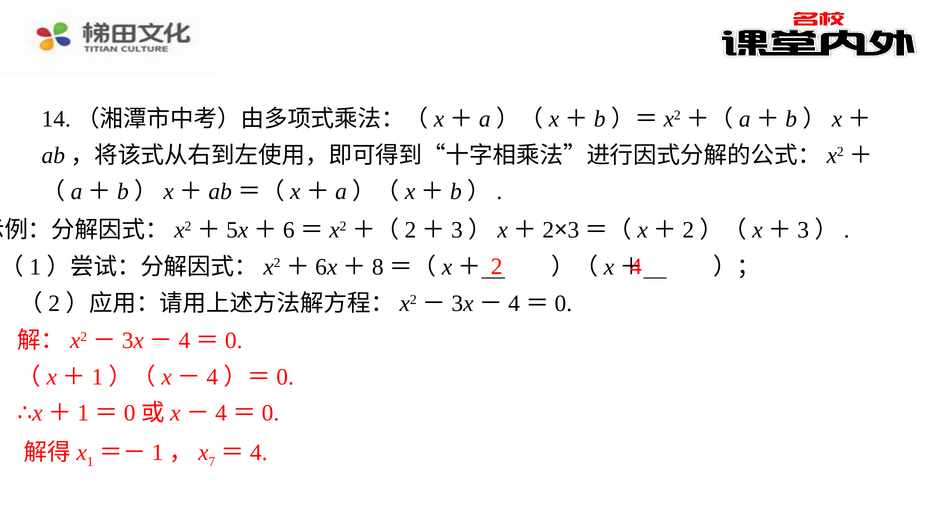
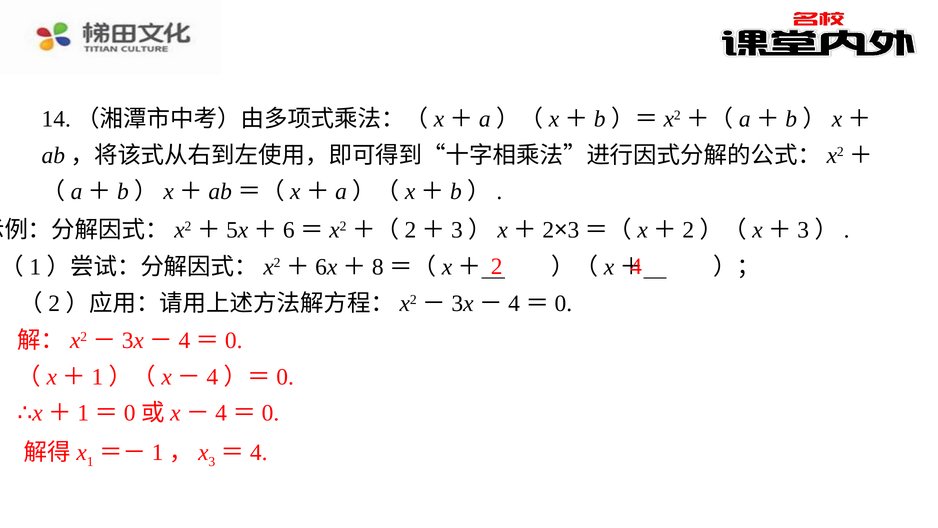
7: 7 -> 3 (212, 461)
